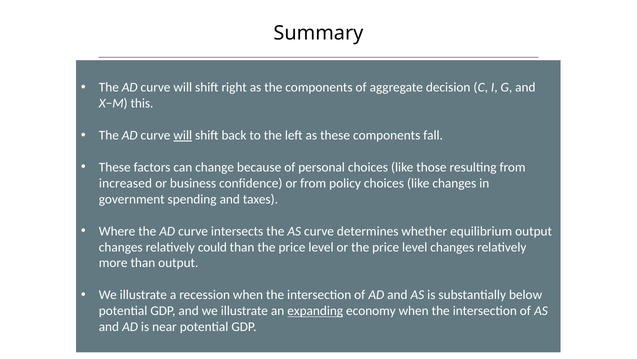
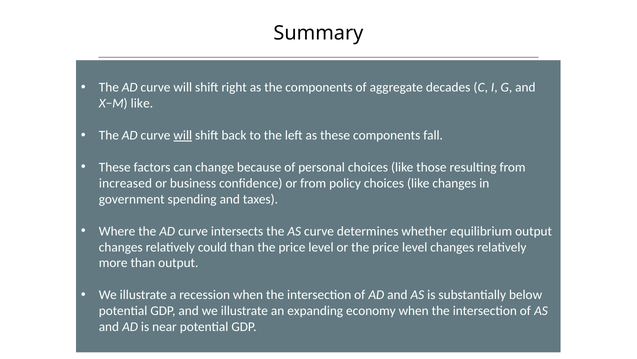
decision: decision -> decades (448, 87)
X−M this: this -> like (142, 103)
expanding underline: present -> none (315, 310)
